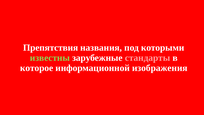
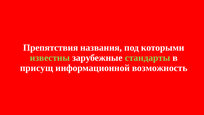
стандарты colour: pink -> light green (148, 58)
которое: которое -> присущ (37, 68)
изображения: изображения -> возможность (160, 68)
